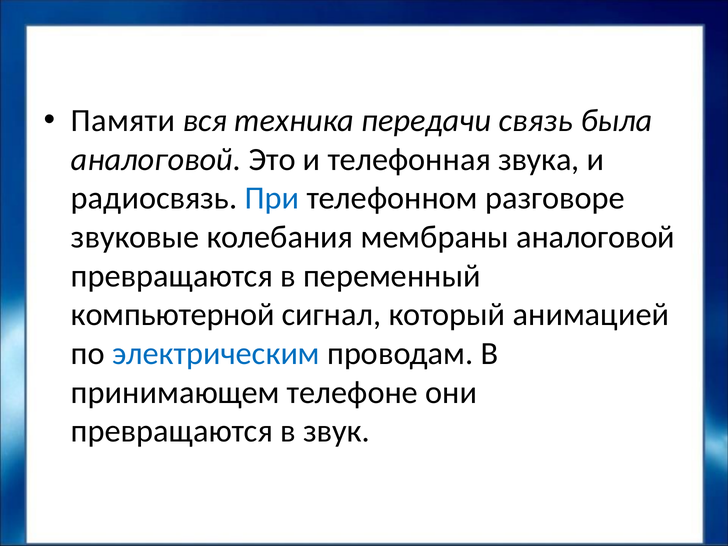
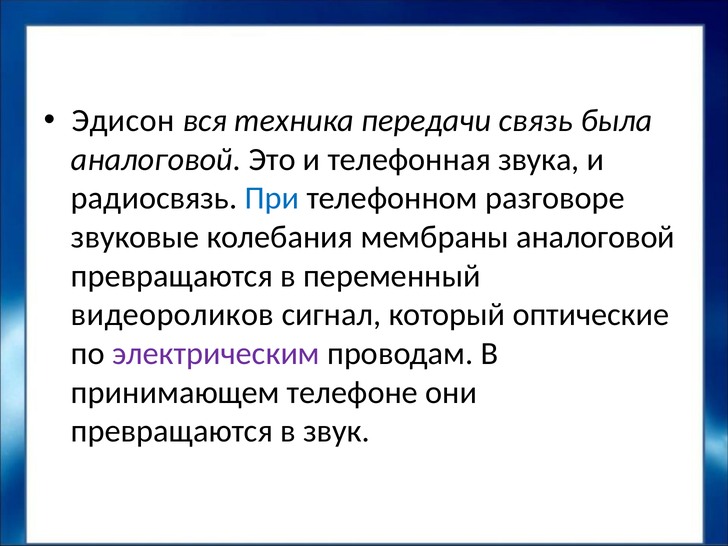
Памяти: Памяти -> Эдисон (123, 121)
компьютерной: компьютерной -> видеороликов (172, 315)
анимацией: анимацией -> оптические (591, 315)
электрическим colour: blue -> purple (216, 354)
